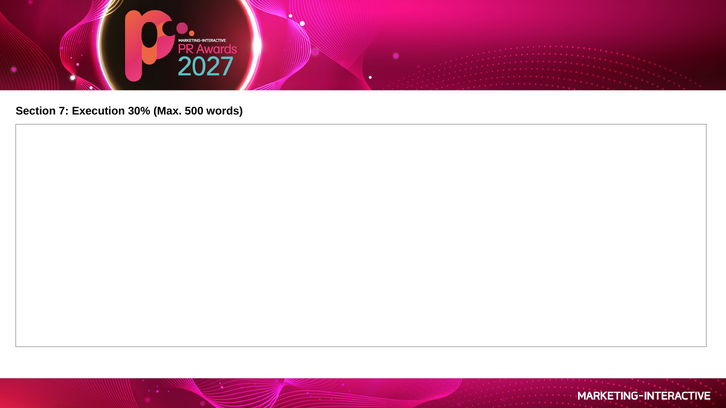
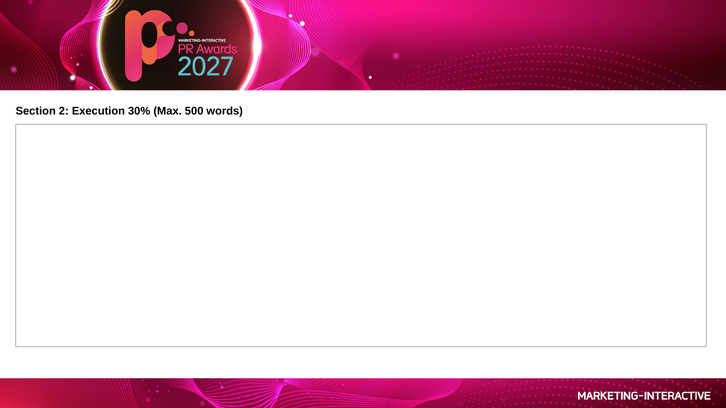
7: 7 -> 2 (64, 111)
